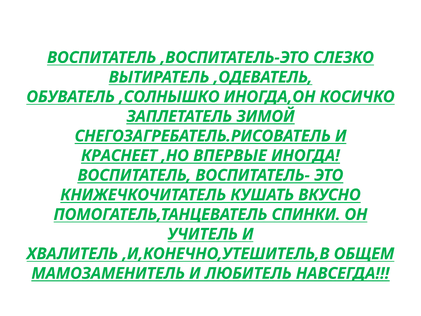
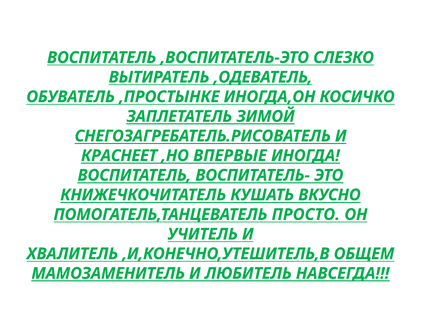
,СОЛНЫШКО: ,СОЛНЫШКО -> ,ПРОСТЫНКЕ (169, 97)
СПИНКИ: СПИНКИ -> ПРОСТО (306, 214)
